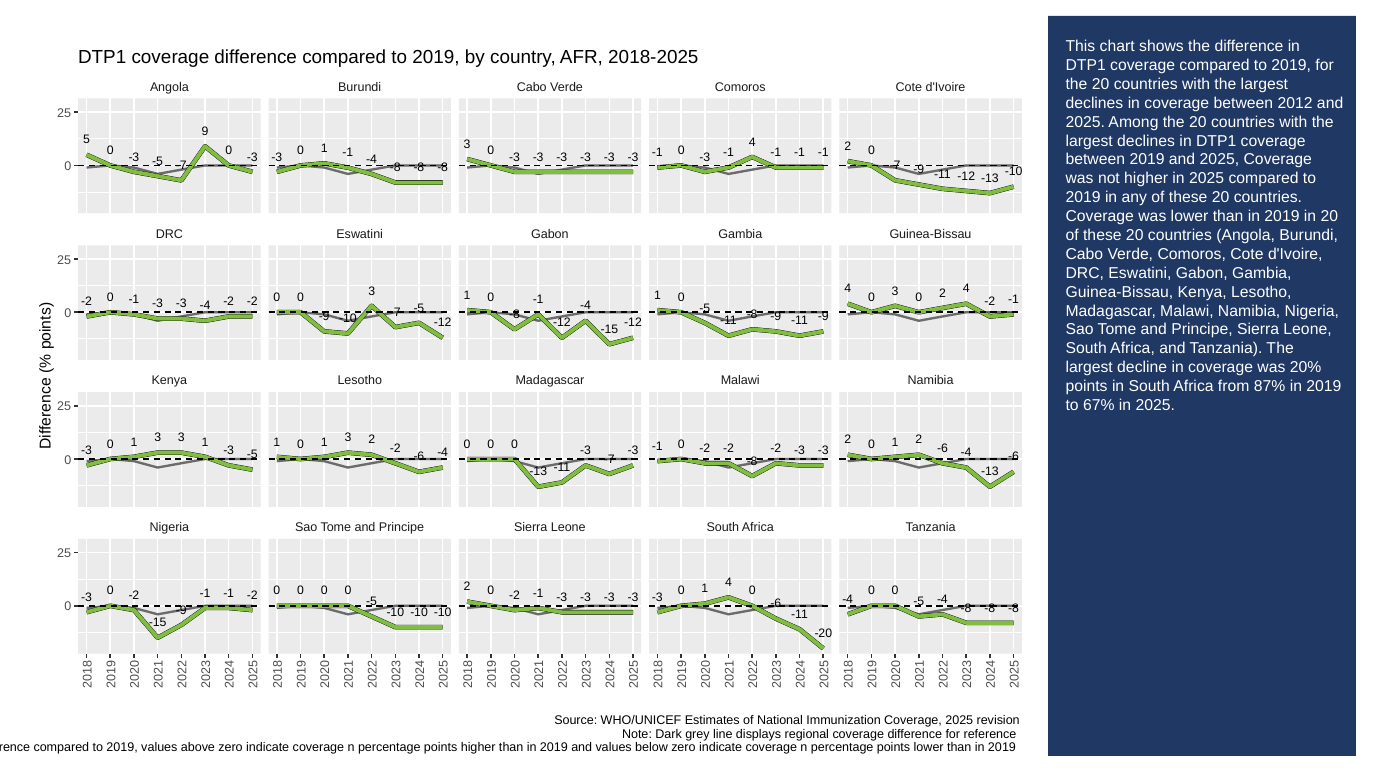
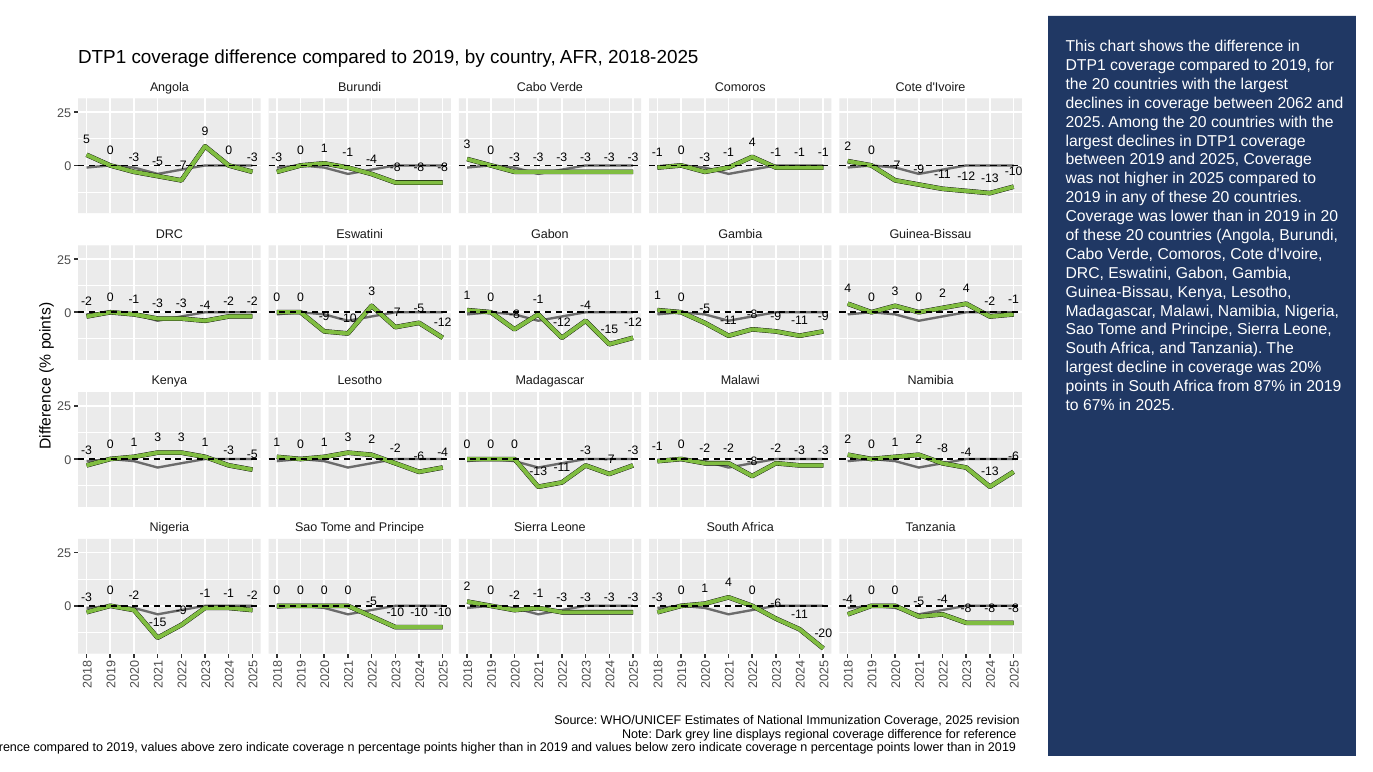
2012: 2012 -> 2062 (1295, 103)
-6: -6 -> -8 (942, 449)
